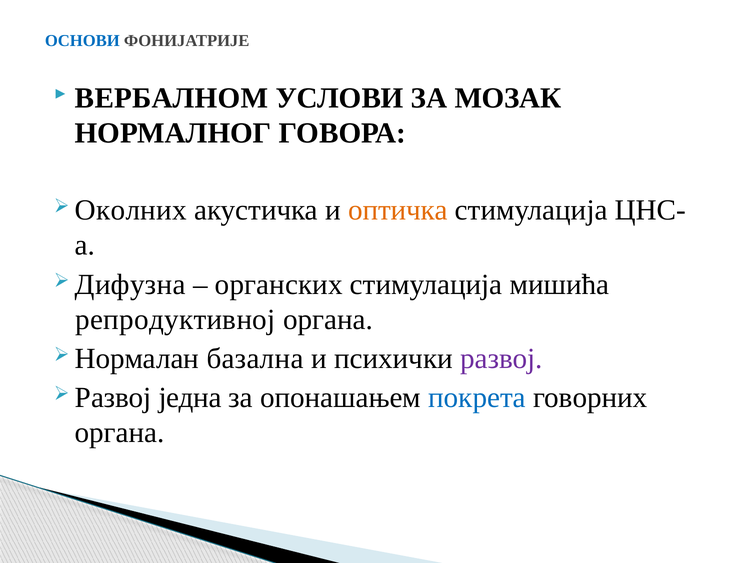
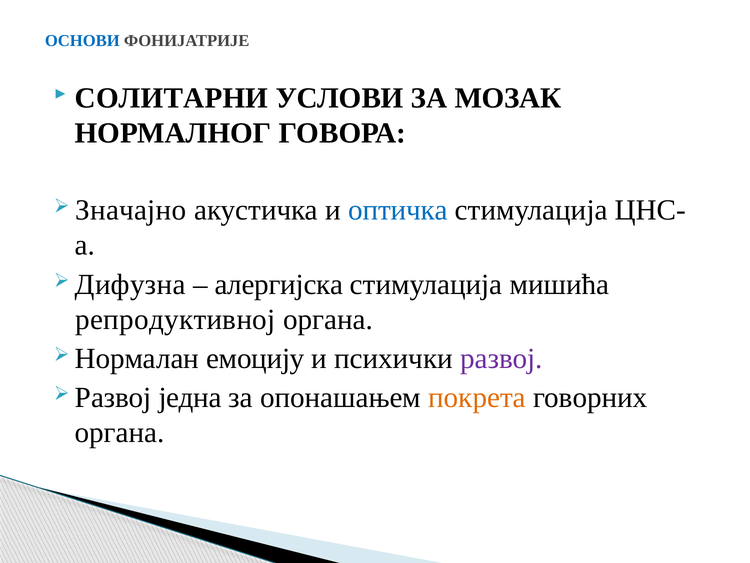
ВЕРБАЛНОМ: ВЕРБАЛНОМ -> СОЛИТАРНИ (171, 98)
Околних: Околних -> Значајно (131, 210)
оптичка colour: orange -> blue (398, 210)
органских: органских -> алергијска (279, 284)
базална: базална -> емоцију (255, 358)
покрета colour: blue -> orange (477, 397)
